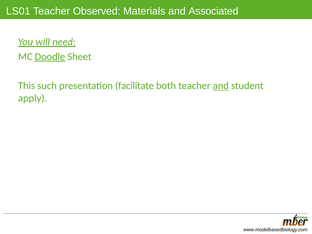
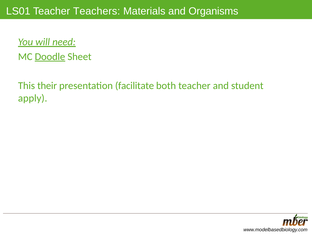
Observed: Observed -> Teachers (97, 11)
Associated: Associated -> Organisms (213, 11)
such: such -> their (47, 86)
and underline: present -> none (221, 86)
